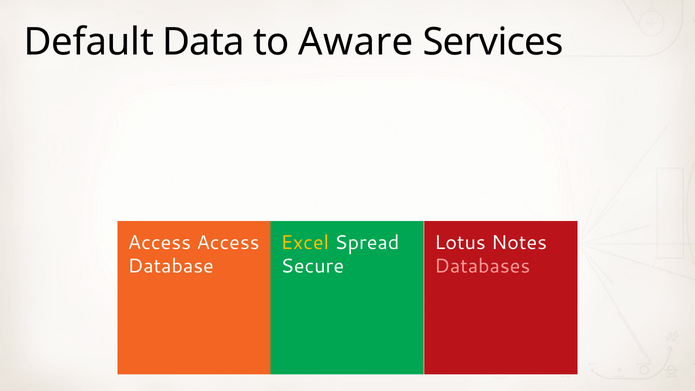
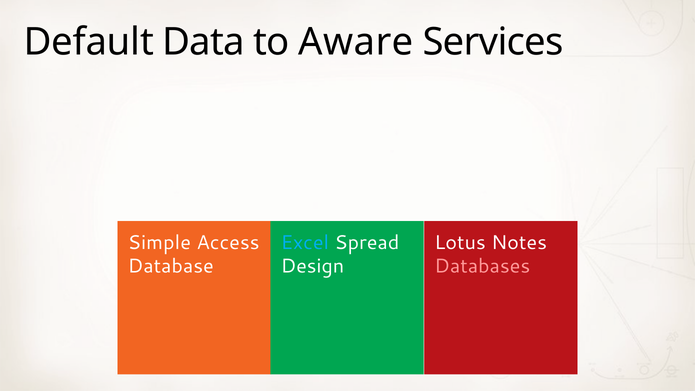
Access: Access -> Simple (159, 242)
Excel colour: yellow -> light blue (305, 242)
Secure: Secure -> Design (312, 266)
